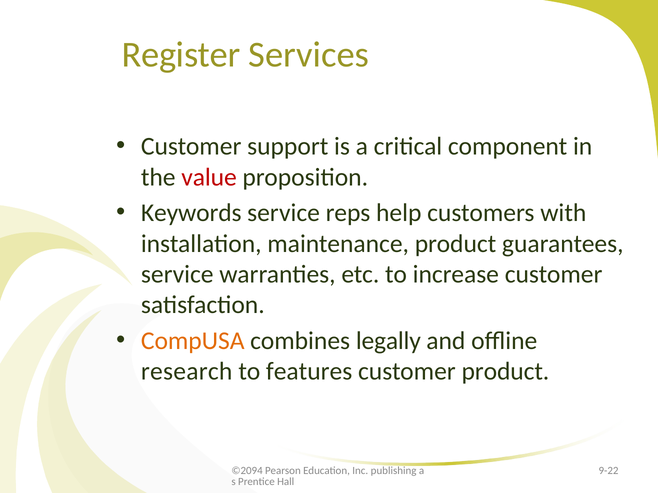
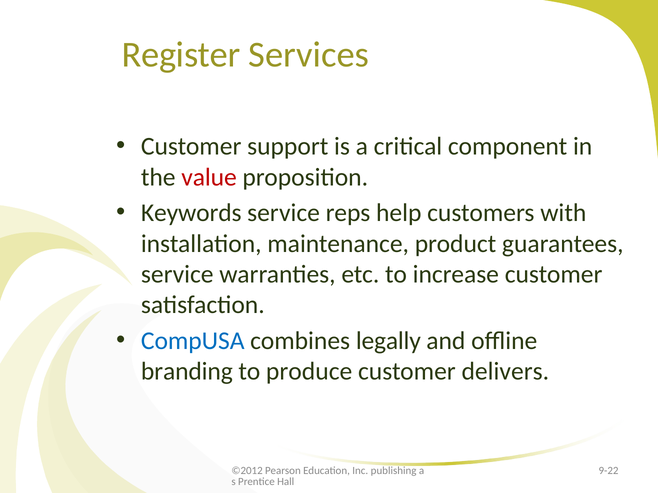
CompUSA colour: orange -> blue (193, 341)
research: research -> branding (187, 372)
features: features -> produce (309, 372)
customer product: product -> delivers (505, 372)
©2094: ©2094 -> ©2012 (247, 471)
